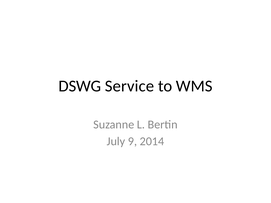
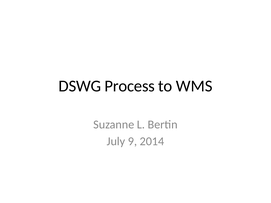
Service: Service -> Process (130, 86)
